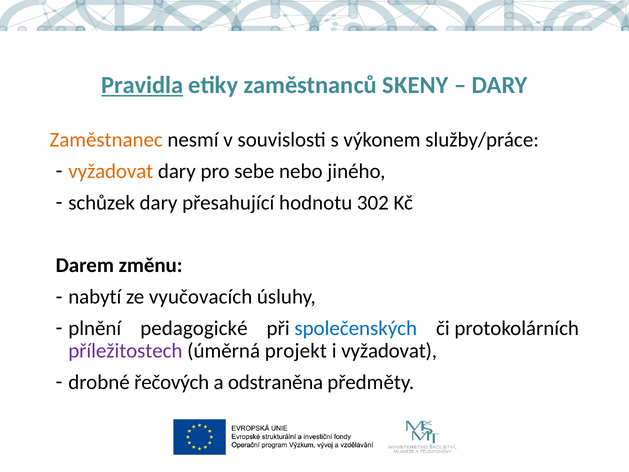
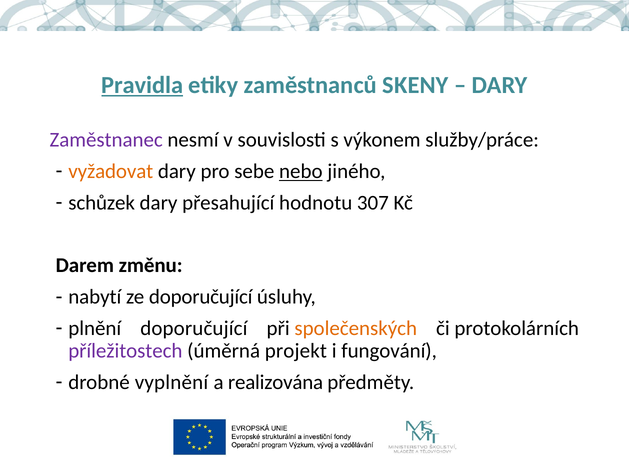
Zaměstnanec colour: orange -> purple (106, 140)
nebo underline: none -> present (301, 171)
302: 302 -> 307 (373, 203)
ze vyučovacích: vyučovacích -> doporučující (201, 297)
plnění pedagogické: pedagogické -> doporučující (194, 328)
společenských colour: blue -> orange (356, 328)
i vyžadovat: vyžadovat -> fungování (389, 351)
řečových: řečových -> vyplnění (171, 382)
odstraněna: odstraněna -> realizována (276, 382)
